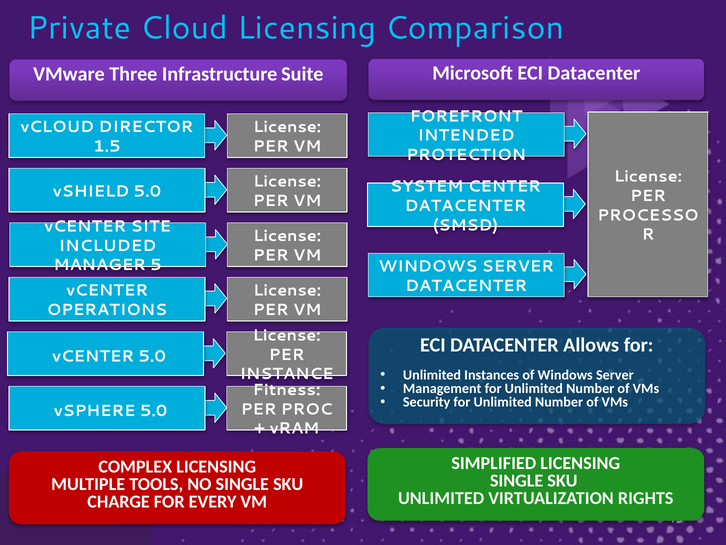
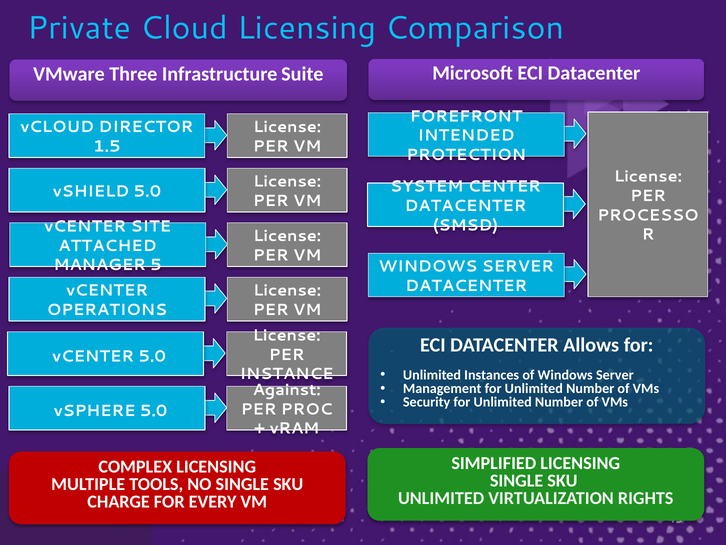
INCLUDED: INCLUDED -> ATTACHED (108, 246)
Fitness: Fitness -> Against (287, 390)
